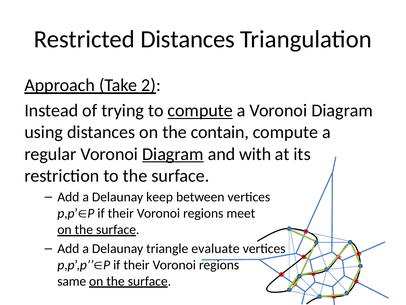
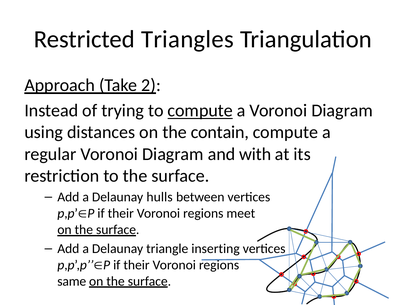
Restricted Distances: Distances -> Triangles (187, 39)
Diagram underline: present -> none (173, 154)
keep: keep -> hulls (160, 197)
evaluate: evaluate -> inserting (216, 248)
